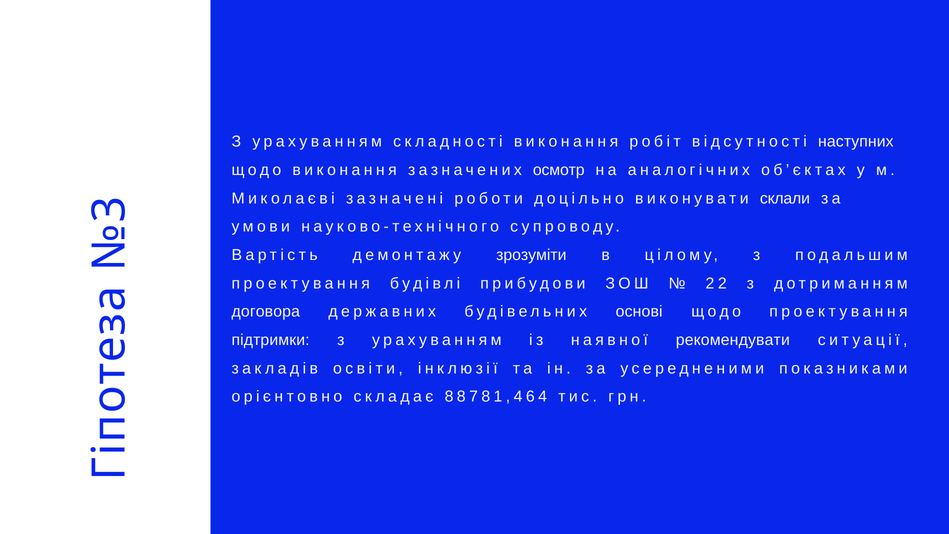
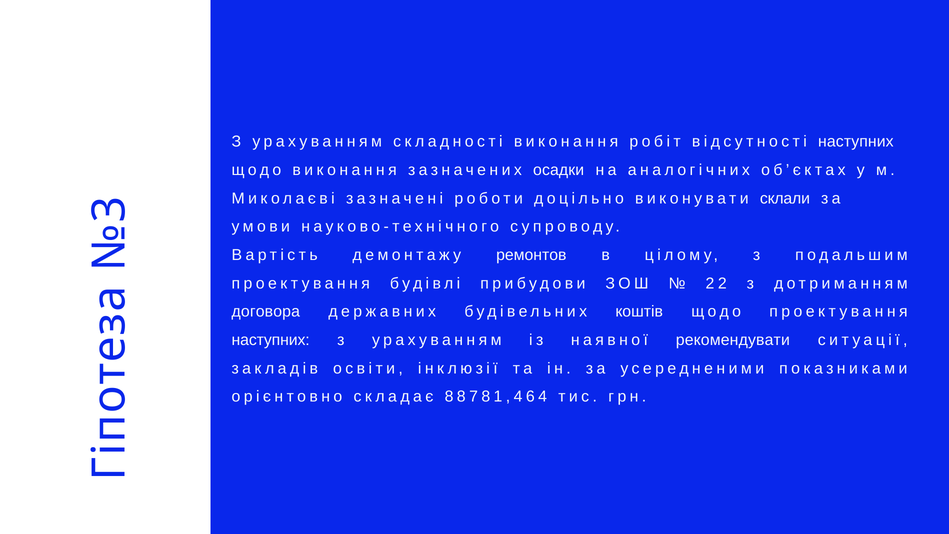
осмотр: осмотр -> осадки (559, 170)
зрозуміти: зрозуміти -> ремонтов (531, 255)
основі: основі -> коштів (639, 312)
підтримки: підтримки -> наступних (271, 340)
